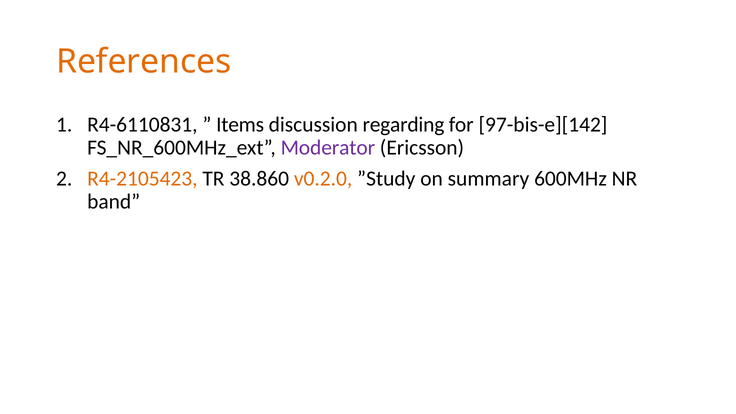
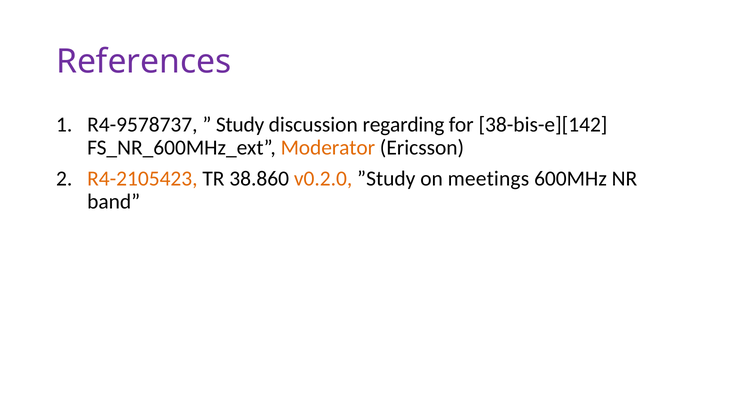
References colour: orange -> purple (144, 62)
R4-6110831: R4-6110831 -> R4-9578737 (142, 124)
Items: Items -> Study (240, 124)
97-bis-e][142: 97-bis-e][142 -> 38-bis-e][142 (543, 124)
Moderator colour: purple -> orange (328, 148)
summary: summary -> meetings (488, 178)
